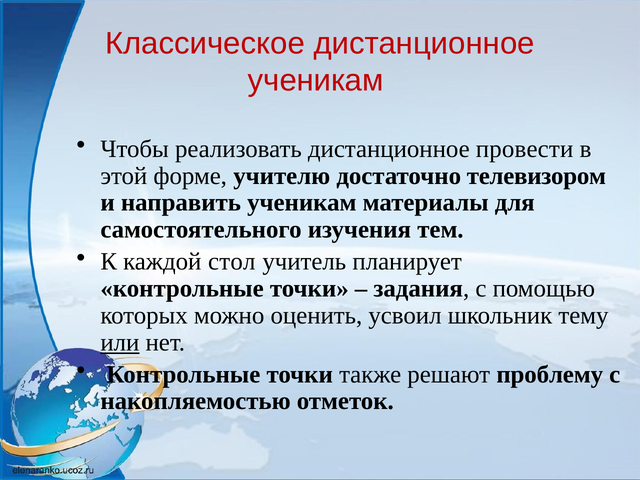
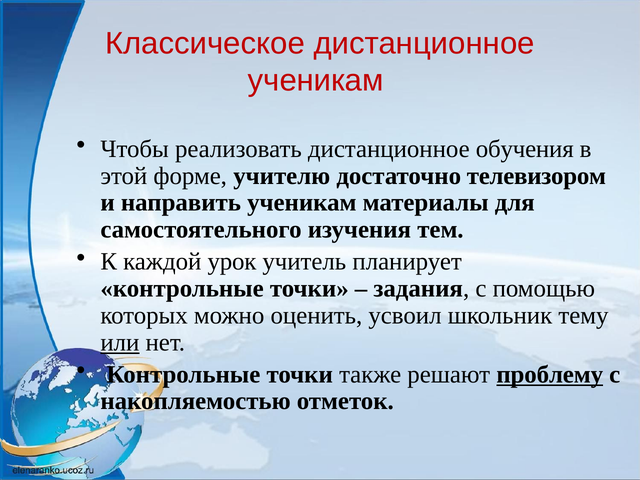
провести: провести -> обучения (525, 149)
стол: стол -> урок (232, 262)
проблему underline: none -> present (550, 374)
